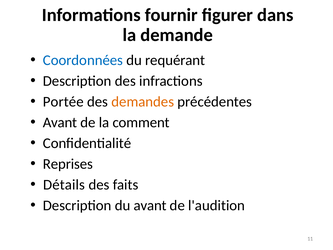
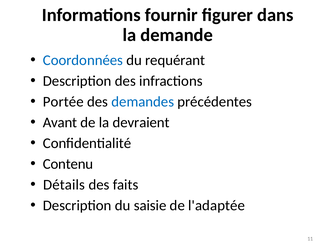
demandes colour: orange -> blue (143, 102)
comment: comment -> devraient (141, 122)
Reprises: Reprises -> Contenu (68, 164)
du avant: avant -> saisie (150, 205)
l'audition: l'audition -> l'adaptée (217, 205)
